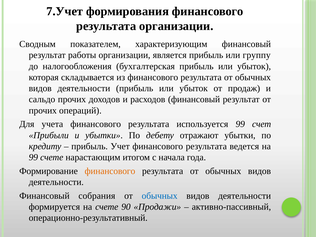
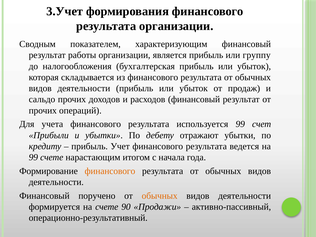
7.Учет: 7.Учет -> 3.Учет (65, 11)
собрания: собрания -> поручено (97, 196)
обычных colour: blue -> orange (160, 196)
